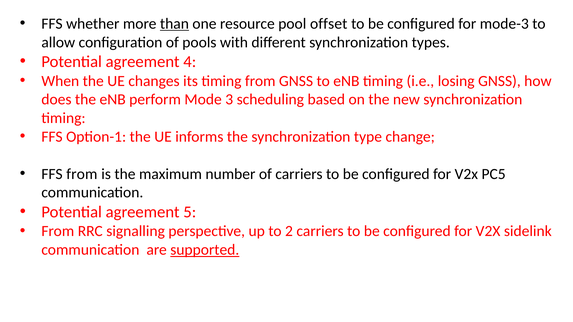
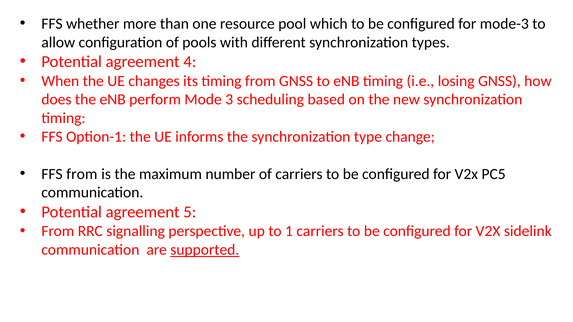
than underline: present -> none (174, 24)
offset: offset -> which (329, 24)
2: 2 -> 1 (289, 231)
